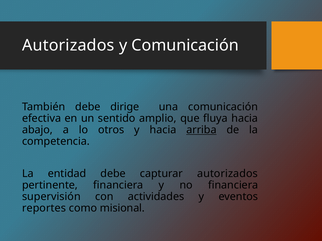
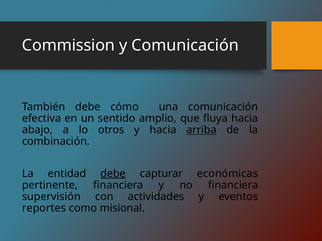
Autorizados: Autorizados -> Commission (68, 45)
dirige: dirige -> cómo (125, 107)
competencia: competencia -> combinación (56, 142)
debe underline: none -> present (113, 174)
capturar autorizados: autorizados -> económicas (227, 174)
